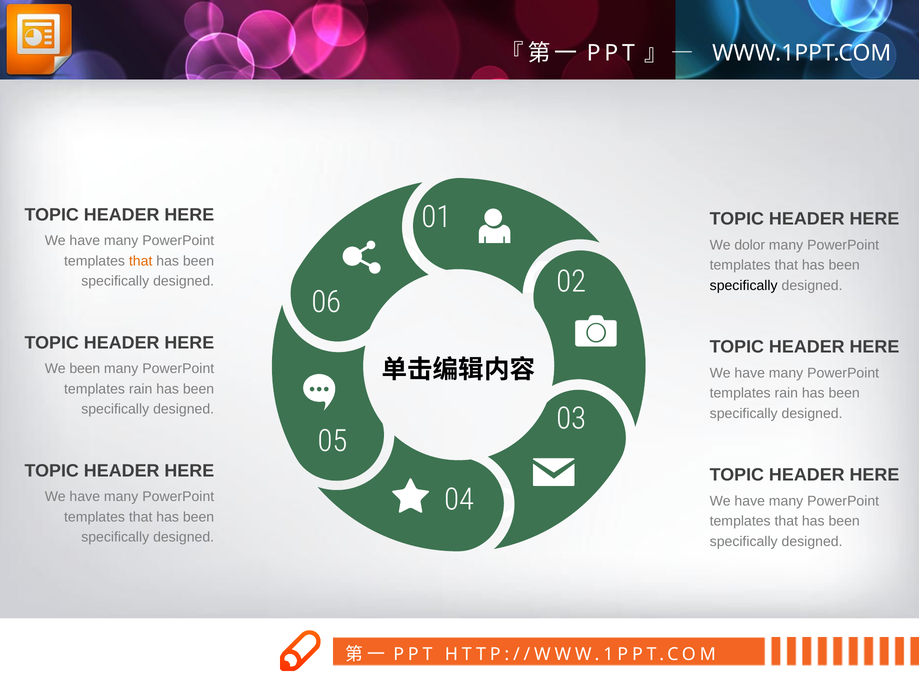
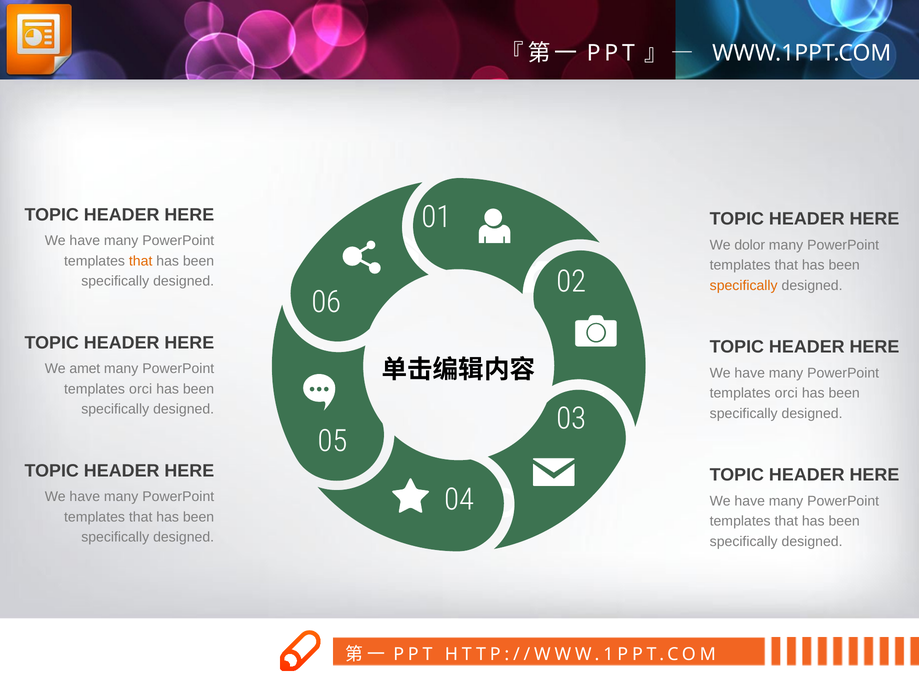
specifically colour: black -> orange (744, 286)
We been: been -> amet (85, 369)
rain: rain -> orci (141, 389)
rain: rain -> orci (786, 393)
